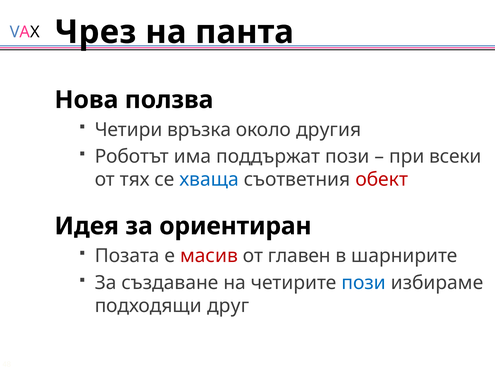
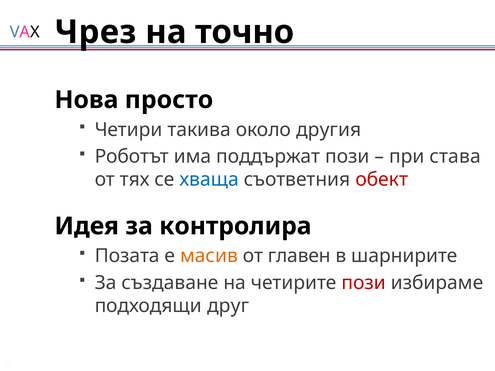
панта: панта -> точно (245, 32)
ползва: ползва -> просто (169, 100)
връзка: връзка -> такива (199, 130)
всеки: всеки -> става (455, 157)
ориентиран: ориентиран -> контролира (235, 226)
масив colour: red -> orange (209, 256)
пози colour: blue -> red (364, 283)
